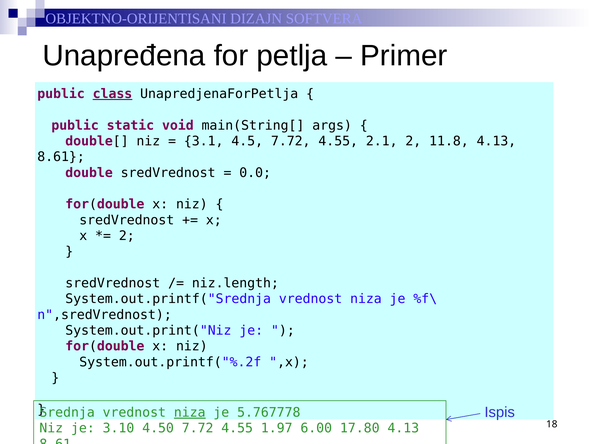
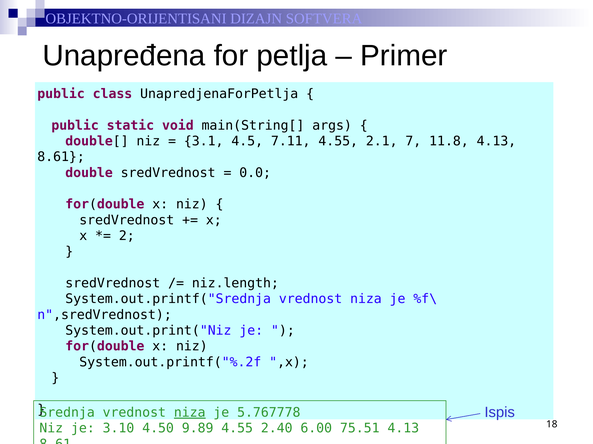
class underline: present -> none (112, 94)
4.5 7.72: 7.72 -> 7.11 (291, 141)
2.1 2: 2 -> 7 (413, 141)
4.50 7.72: 7.72 -> 9.89 (198, 429)
1.97: 1.97 -> 2.40 (277, 429)
17.80: 17.80 -> 75.51 (360, 429)
